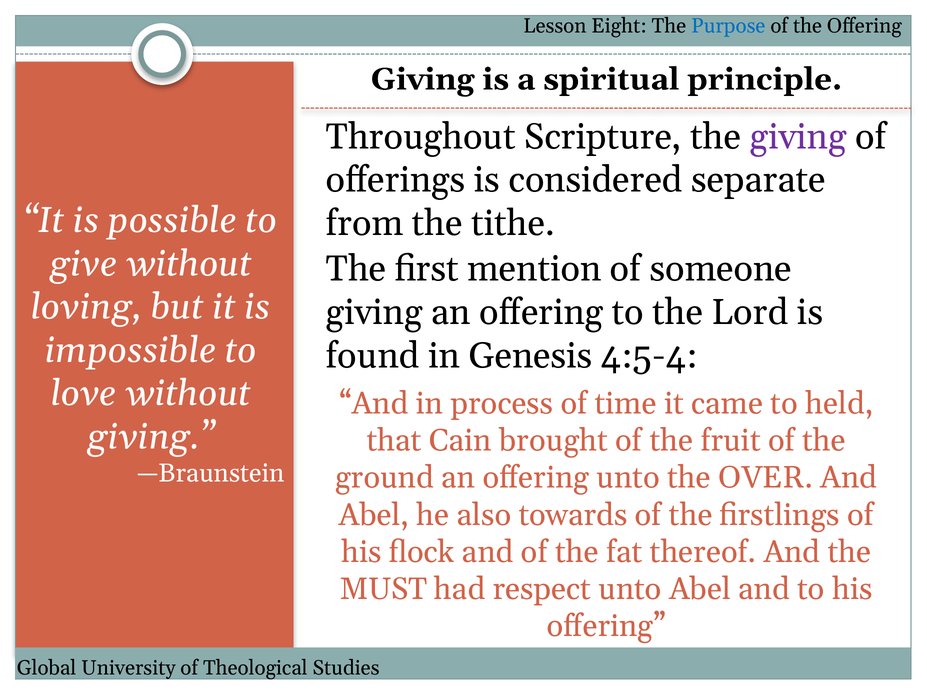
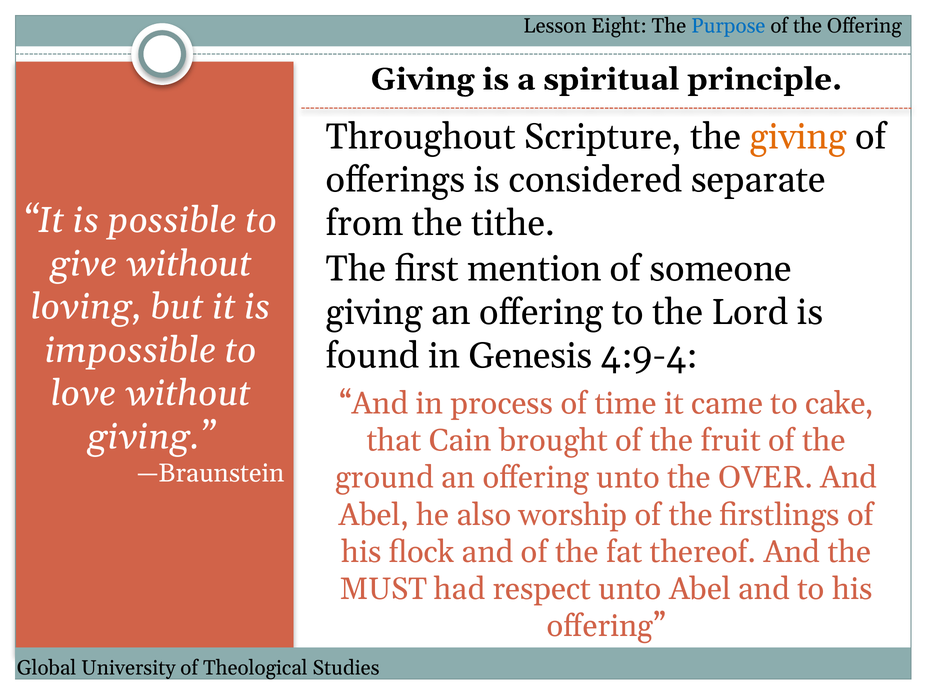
giving colour: purple -> orange (798, 137)
4:5-4: 4:5-4 -> 4:9-4 (649, 356)
held: held -> cake (839, 404)
towards: towards -> worship (573, 515)
